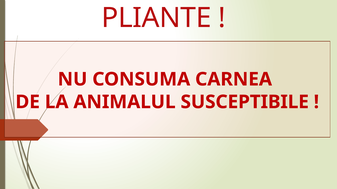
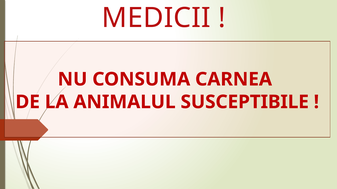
PLIANTE: PLIANTE -> MEDICII (156, 18)
